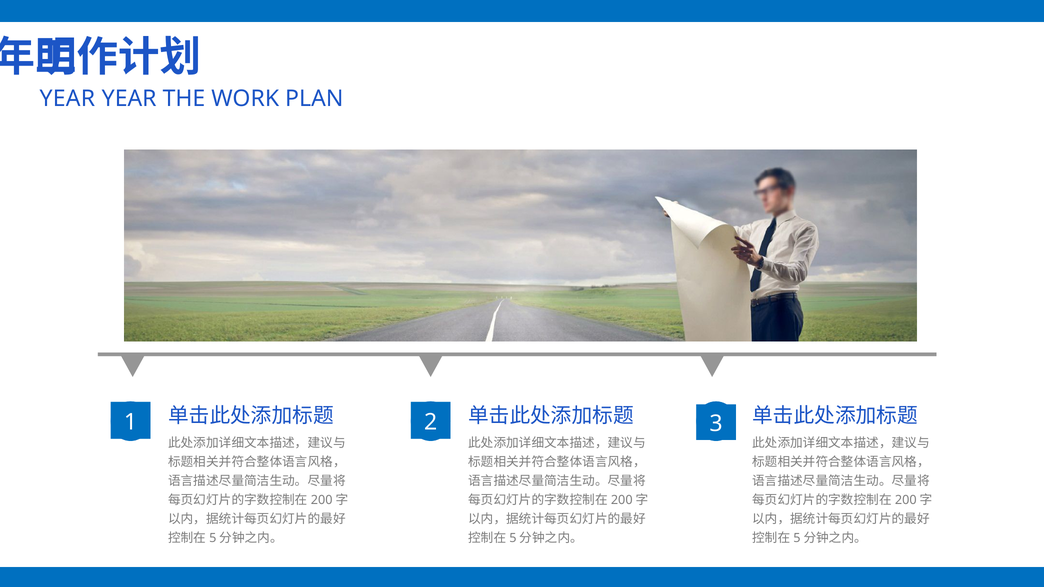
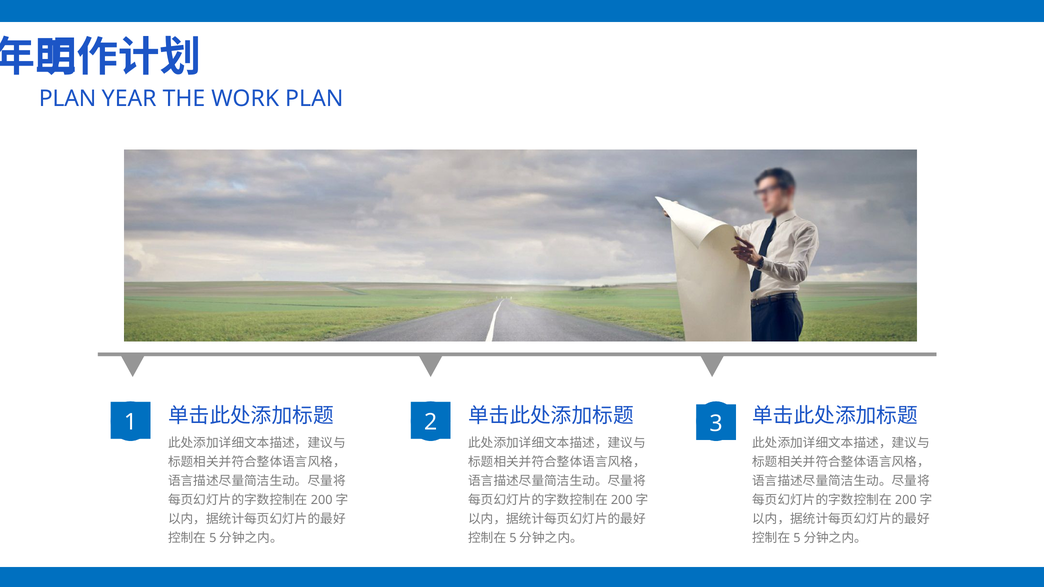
YEAR: YEAR -> PLAN (68, 98)
